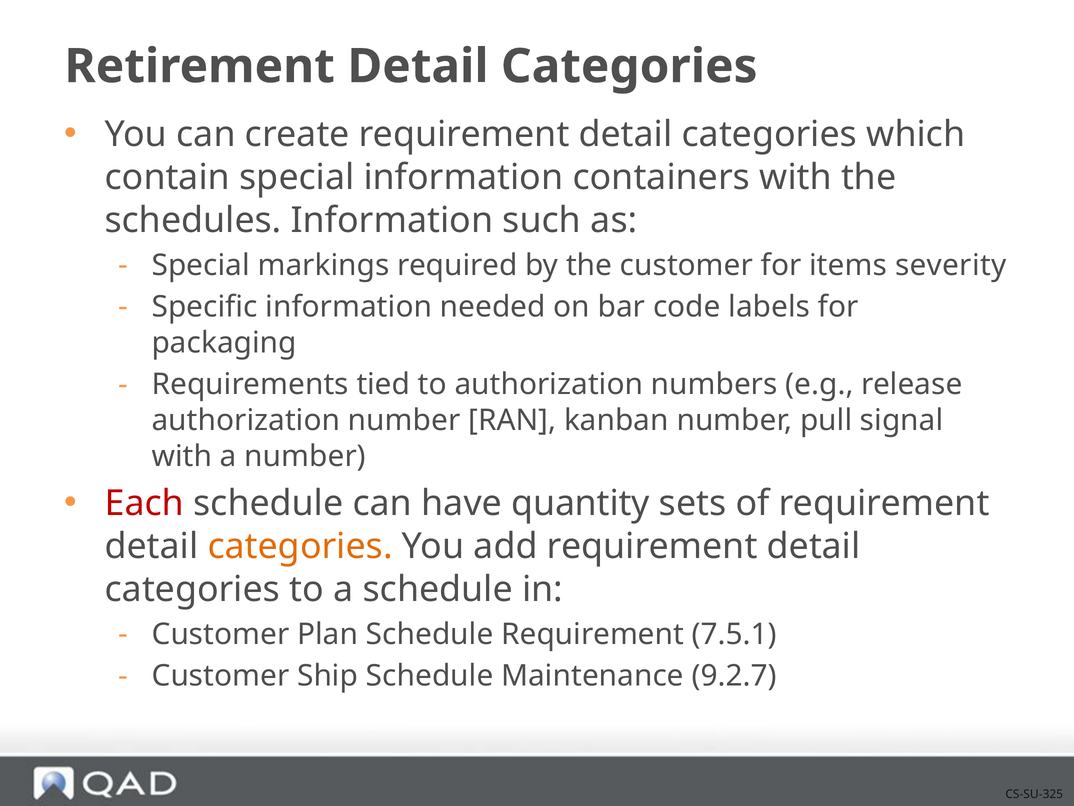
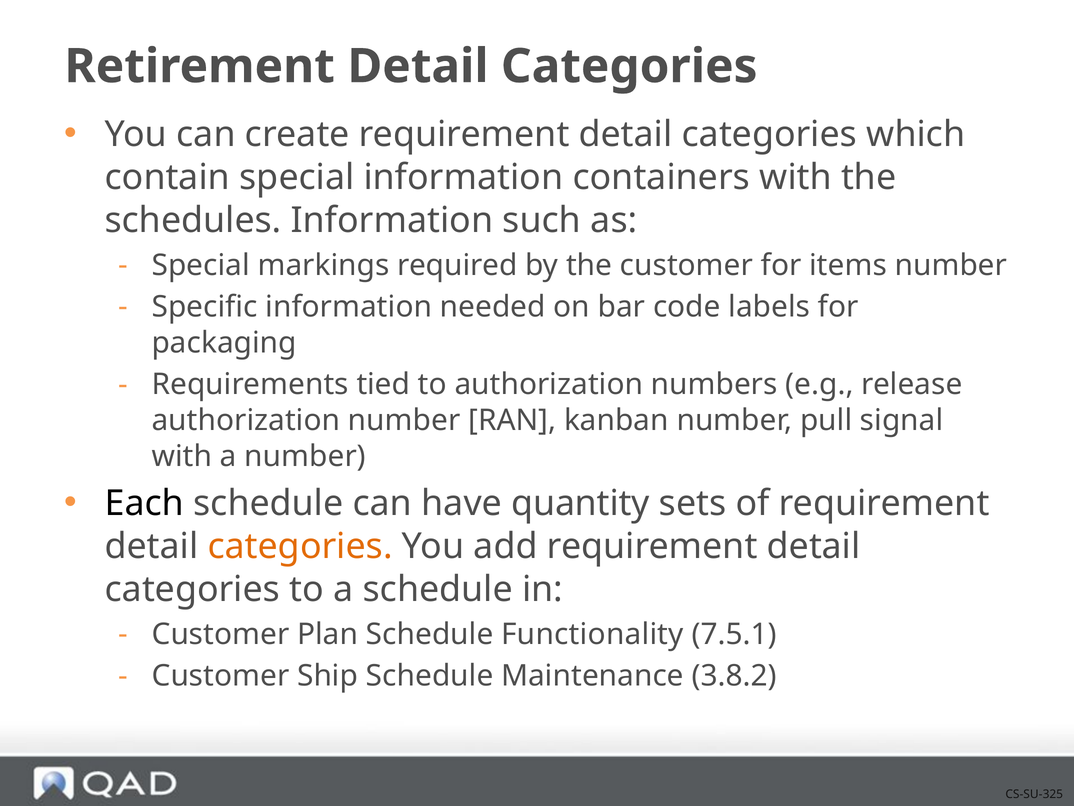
items severity: severity -> number (951, 265)
Each colour: red -> black (144, 503)
Schedule Requirement: Requirement -> Functionality (592, 634)
9.2.7: 9.2.7 -> 3.8.2 (734, 676)
